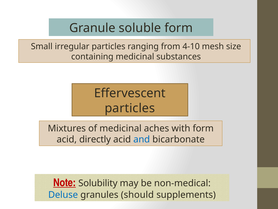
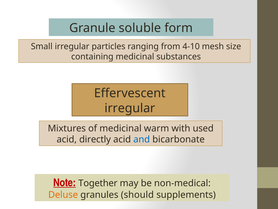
particles: particles -> irregular (130, 108)
aches: aches -> warm (157, 128)
with form: form -> used (203, 128)
Solubility: Solubility -> Together (98, 183)
Deluse colour: blue -> orange (63, 194)
